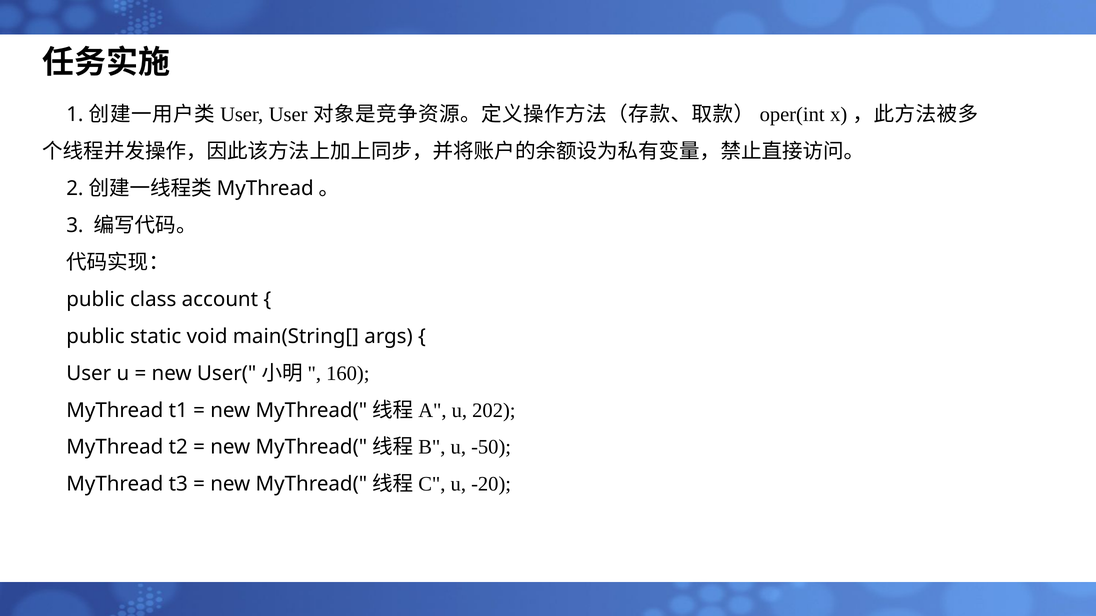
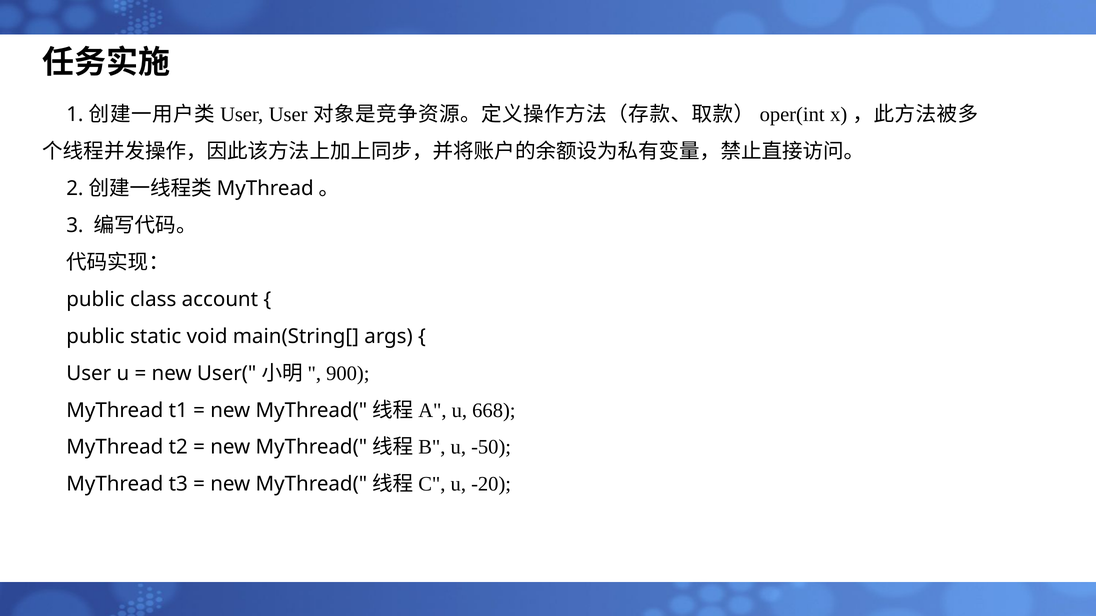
160: 160 -> 900 (348, 374)
202: 202 -> 668 (494, 411)
